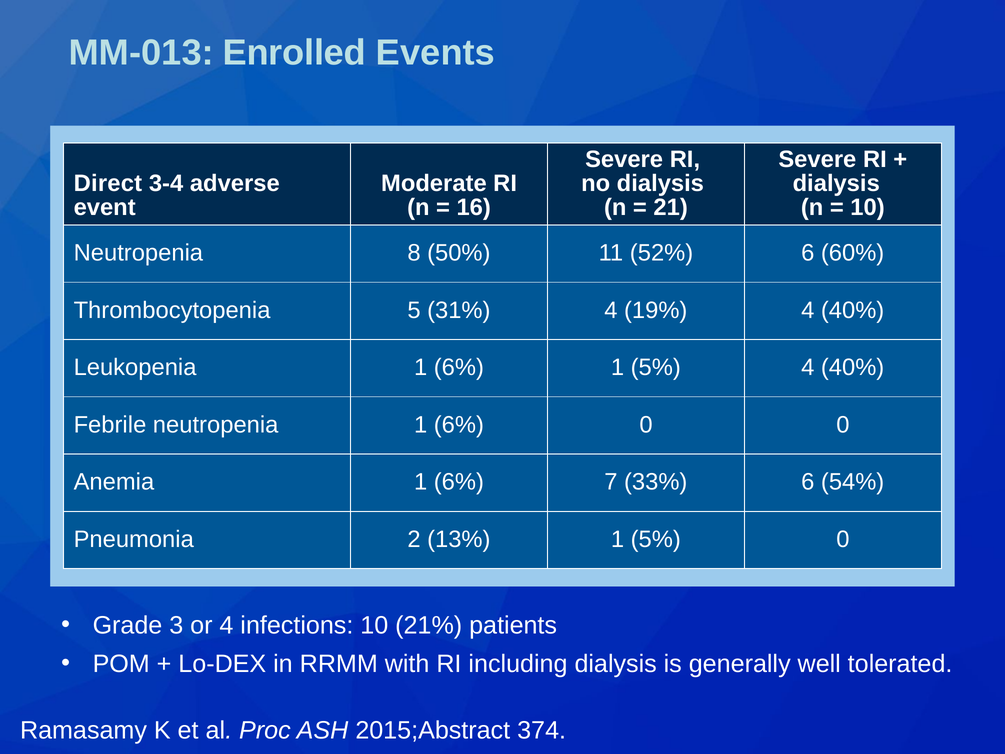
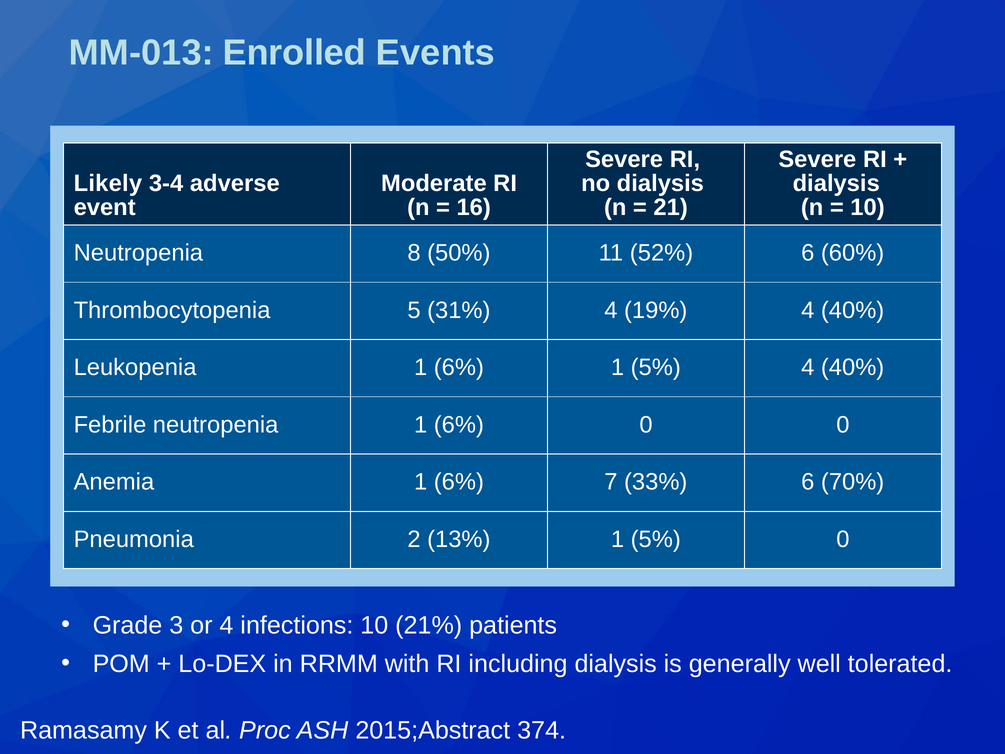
Direct: Direct -> Likely (108, 183)
54%: 54% -> 70% (853, 482)
